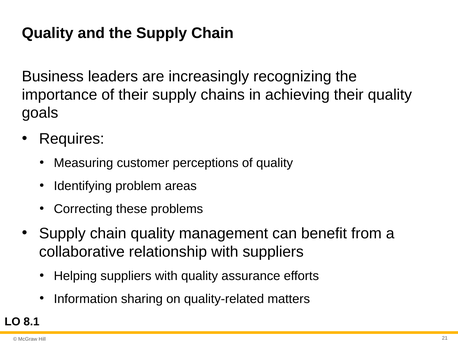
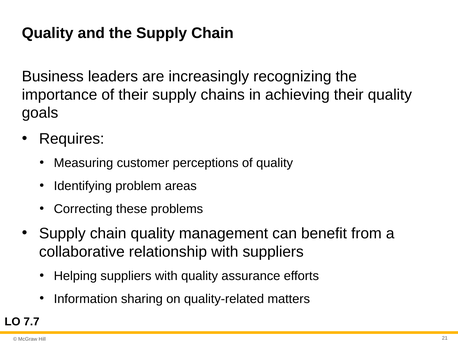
8.1: 8.1 -> 7.7 (32, 322)
